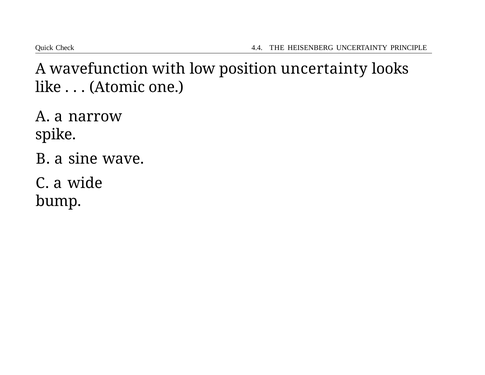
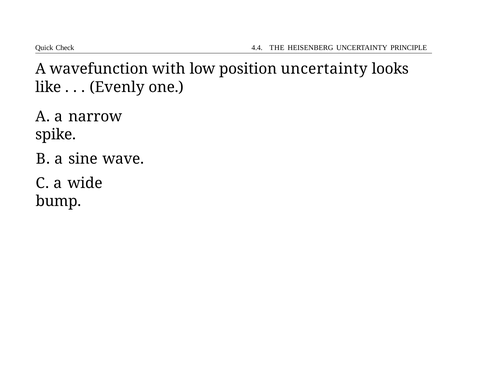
Atomic: Atomic -> Evenly (117, 87)
